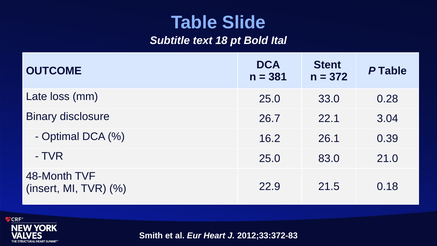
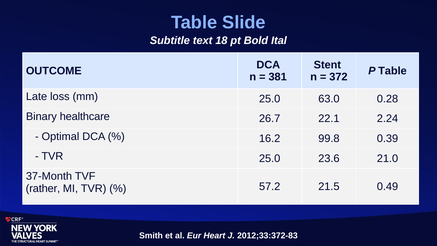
33.0: 33.0 -> 63.0 (329, 99)
disclosure: disclosure -> healthcare (85, 116)
3.04: 3.04 -> 2.24 (388, 119)
26.1: 26.1 -> 99.8 (329, 139)
83.0: 83.0 -> 23.6 (329, 158)
48-Month: 48-Month -> 37-Month (49, 176)
insert: insert -> rather (43, 188)
22.9: 22.9 -> 57.2 (270, 186)
0.18: 0.18 -> 0.49 (388, 186)
